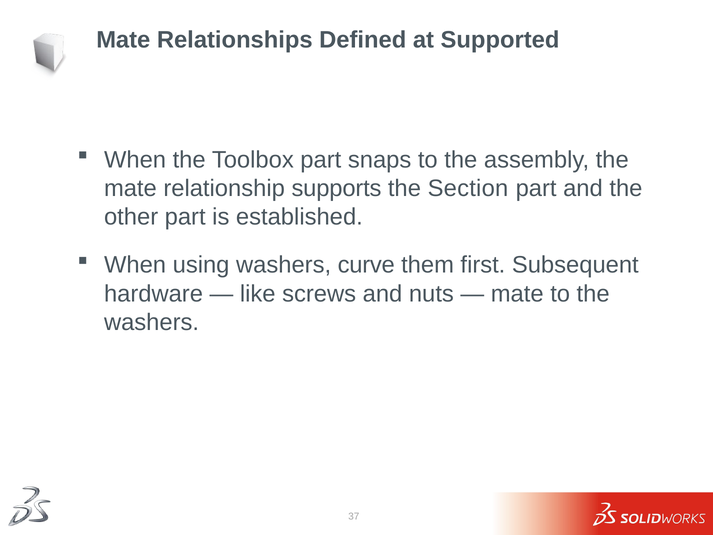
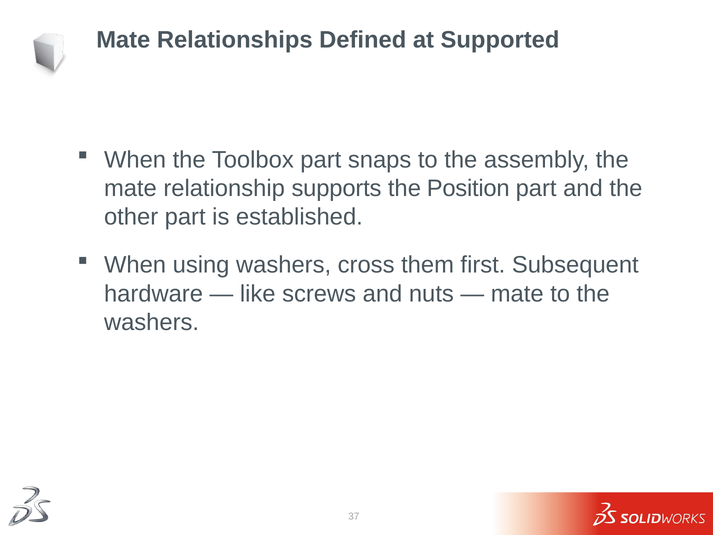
Section: Section -> Position (468, 188)
curve: curve -> cross (366, 265)
